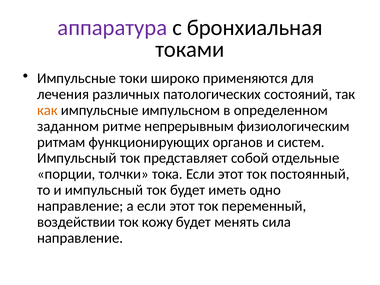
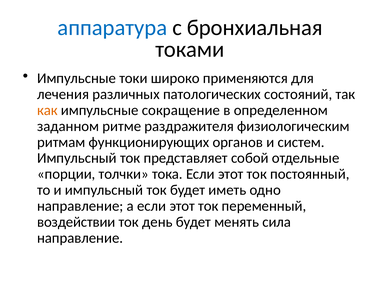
аппаратура colour: purple -> blue (112, 28)
импульсном: импульсном -> сокращение (181, 110)
непрерывным: непрерывным -> раздражителя (189, 126)
кожу: кожу -> день (157, 222)
